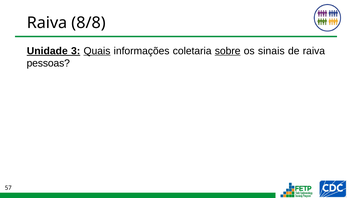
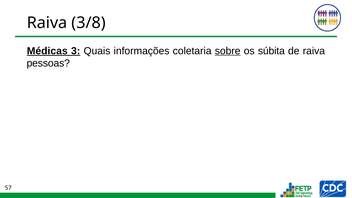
8/8: 8/8 -> 3/8 (89, 23)
Unidade: Unidade -> Médicas (47, 51)
Quais underline: present -> none (97, 51)
sinais: sinais -> súbita (271, 51)
